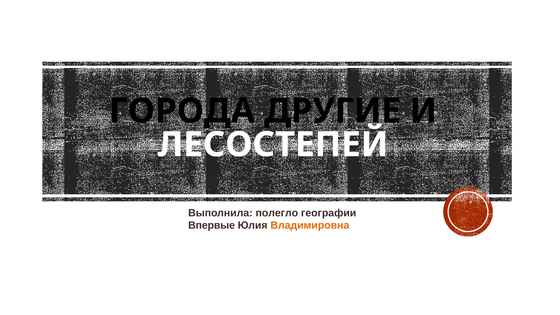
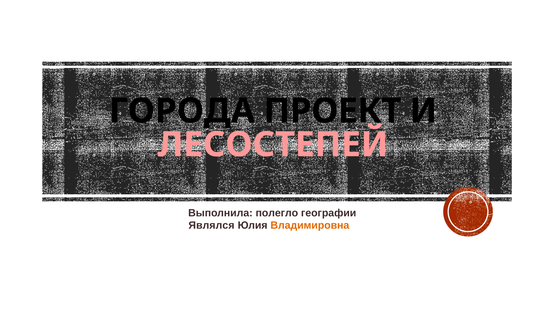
ДРУГИЕ: ДРУГИЕ -> ПРОЕКТ (332, 111)
ЛЕСОСТЕПЕЙ colour: white -> pink (273, 145)
Впервые: Впервые -> Являлся (211, 225)
